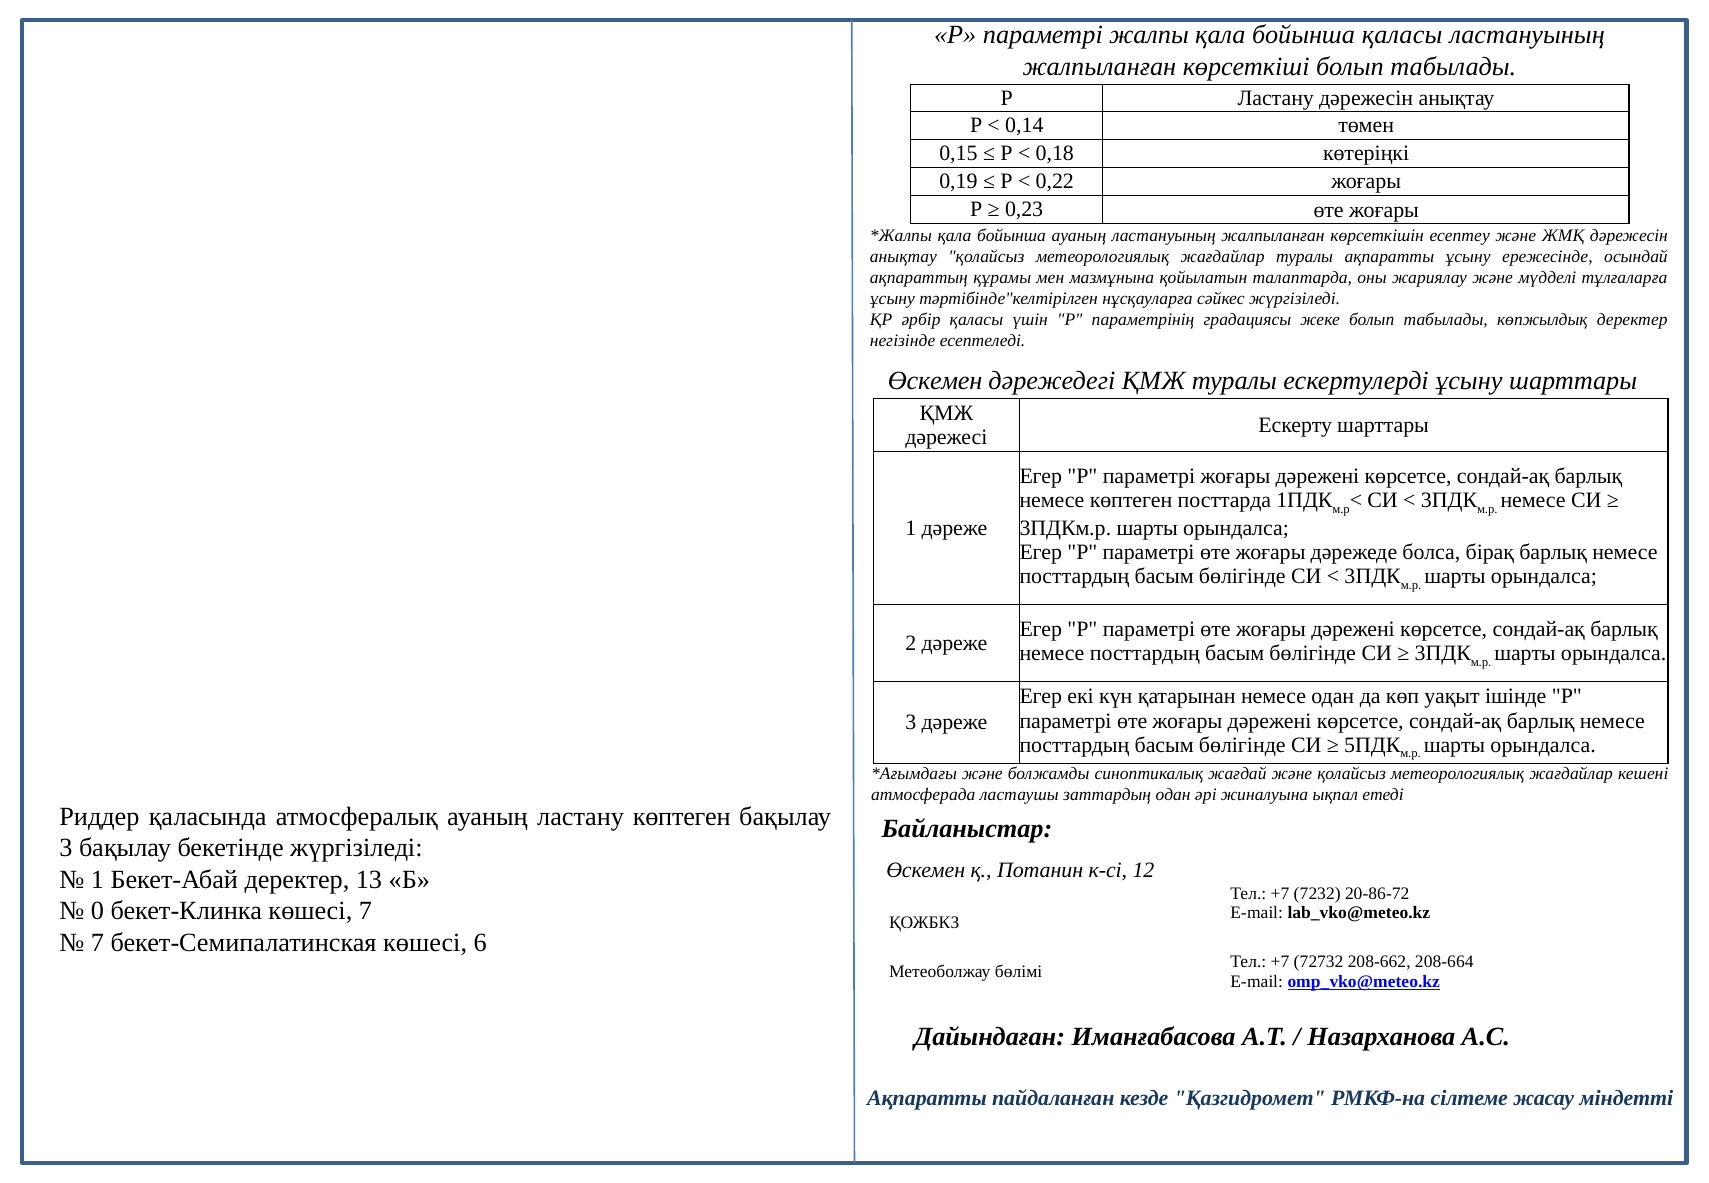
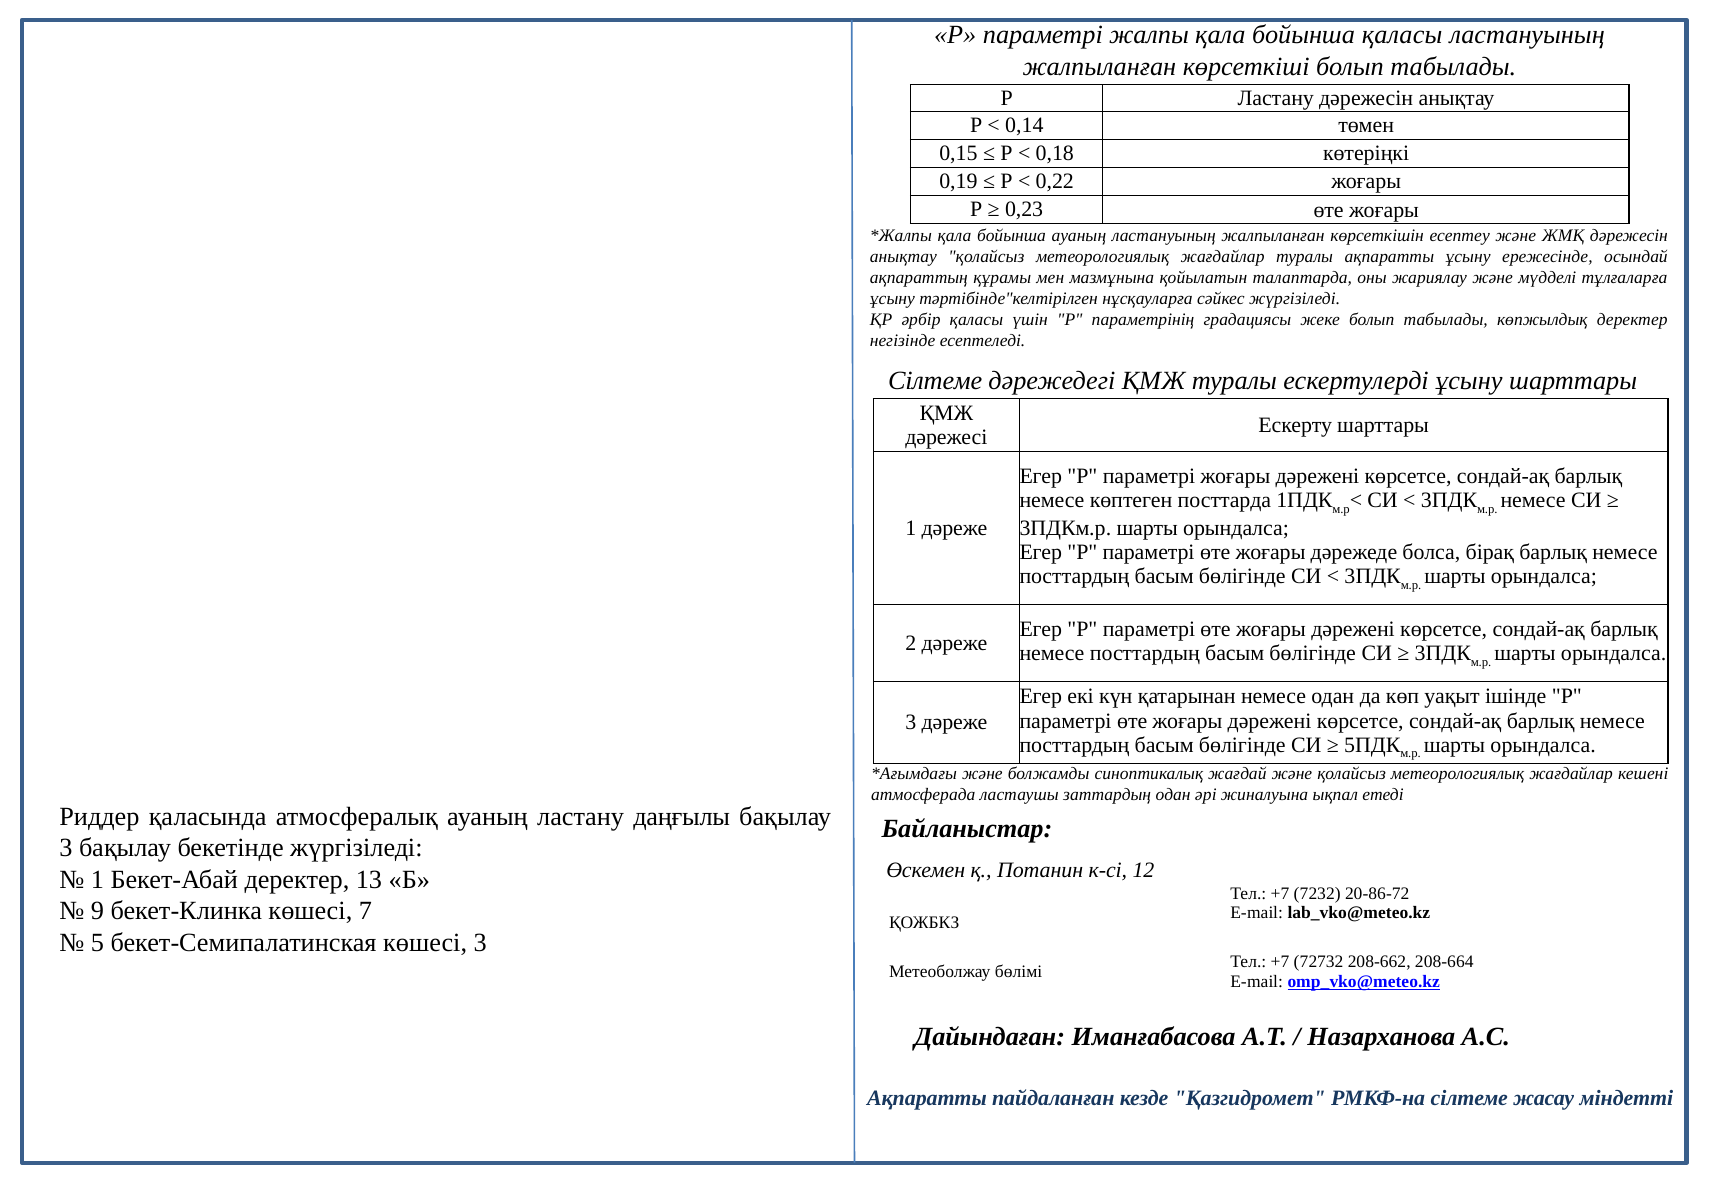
Өскемен: Өскемен -> Сілтеме (935, 381)
ластану көптеген: көптеген -> даңғылы (682, 817)
0: 0 -> 9 (98, 911)
7: 7 -> 5 (98, 943)
көшесі 6: 6 -> 3 (480, 943)
